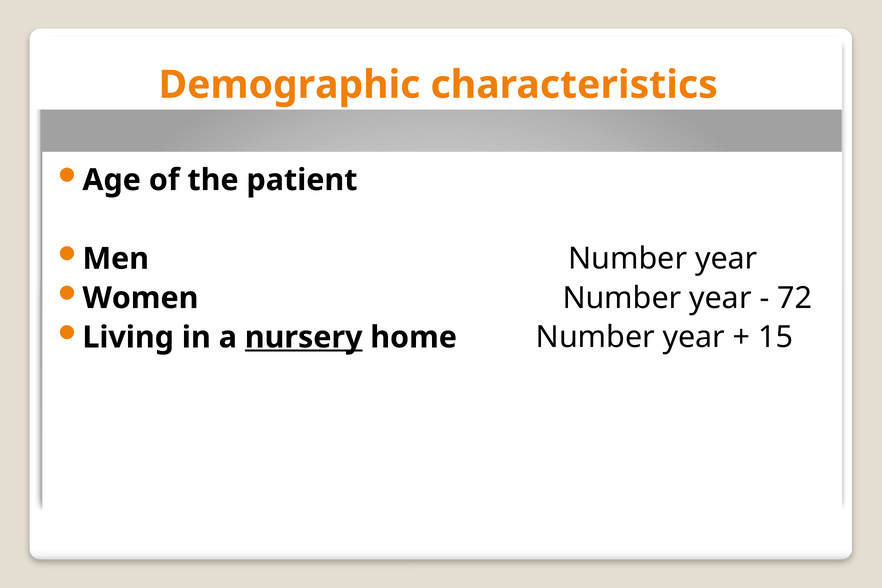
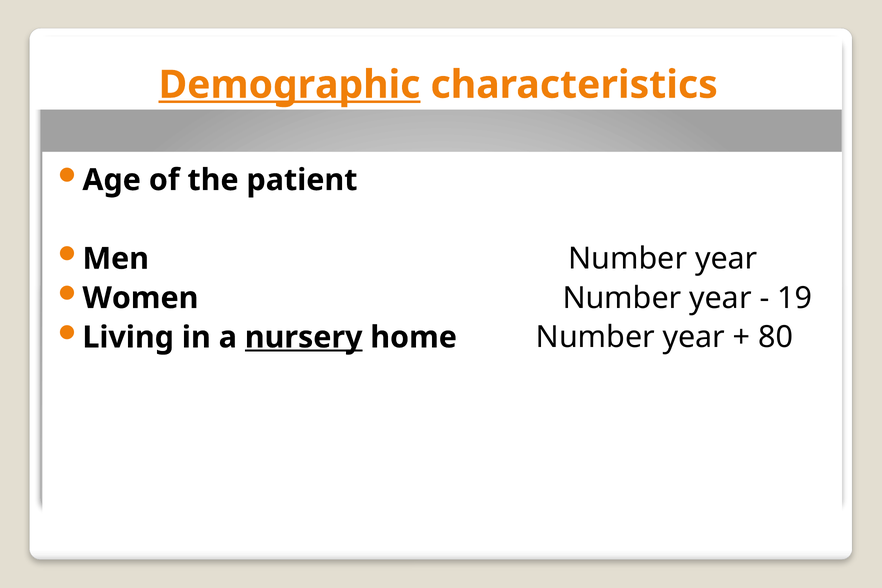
Demographic underline: none -> present (289, 85)
72: 72 -> 19 (795, 298)
15: 15 -> 80 (776, 337)
